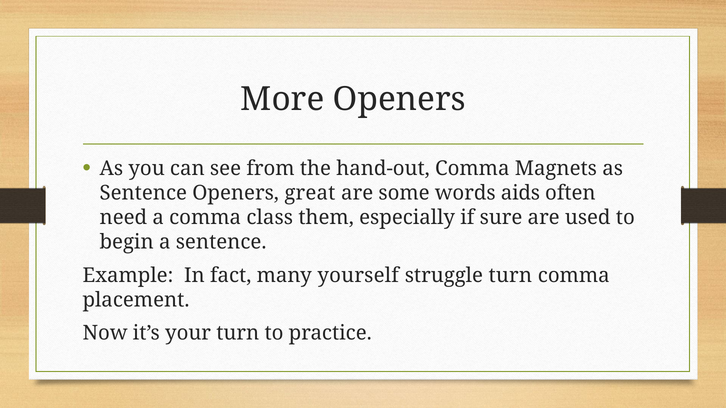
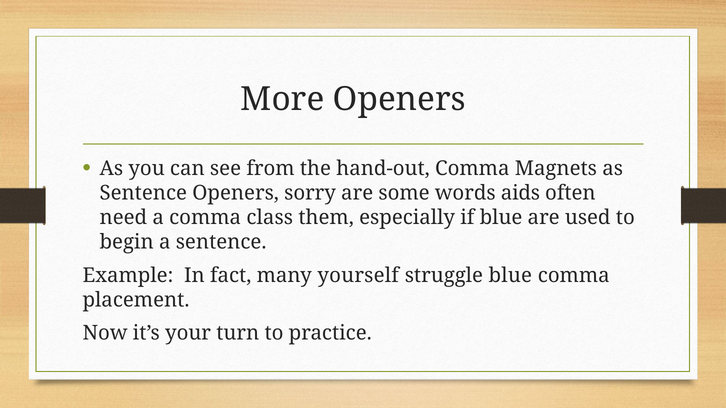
great: great -> sorry (310, 193)
if sure: sure -> blue (501, 218)
struggle turn: turn -> blue (510, 276)
